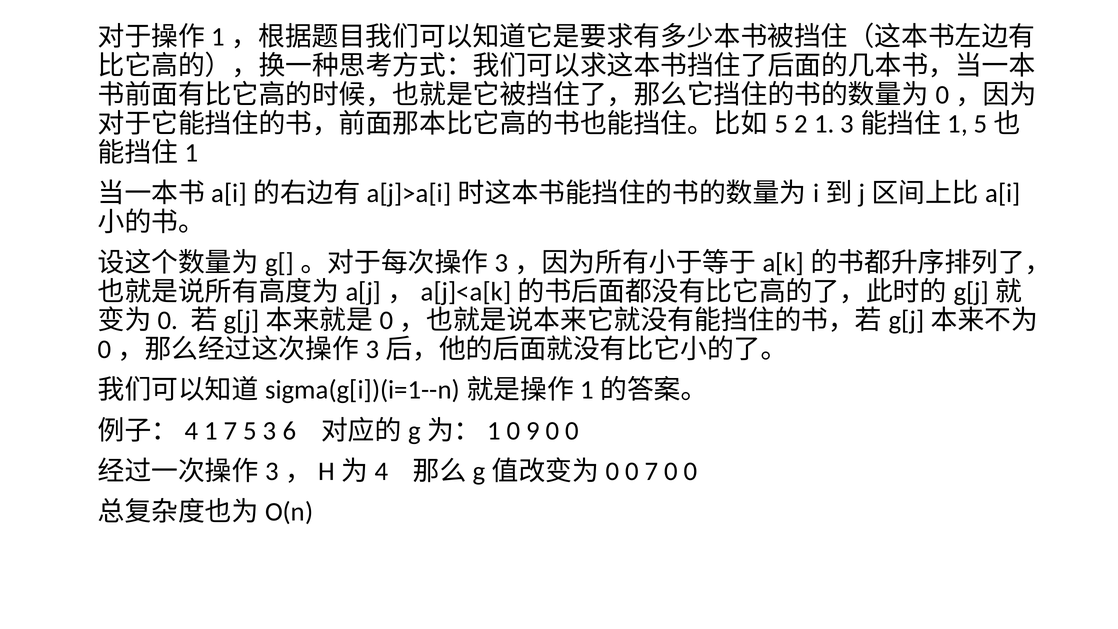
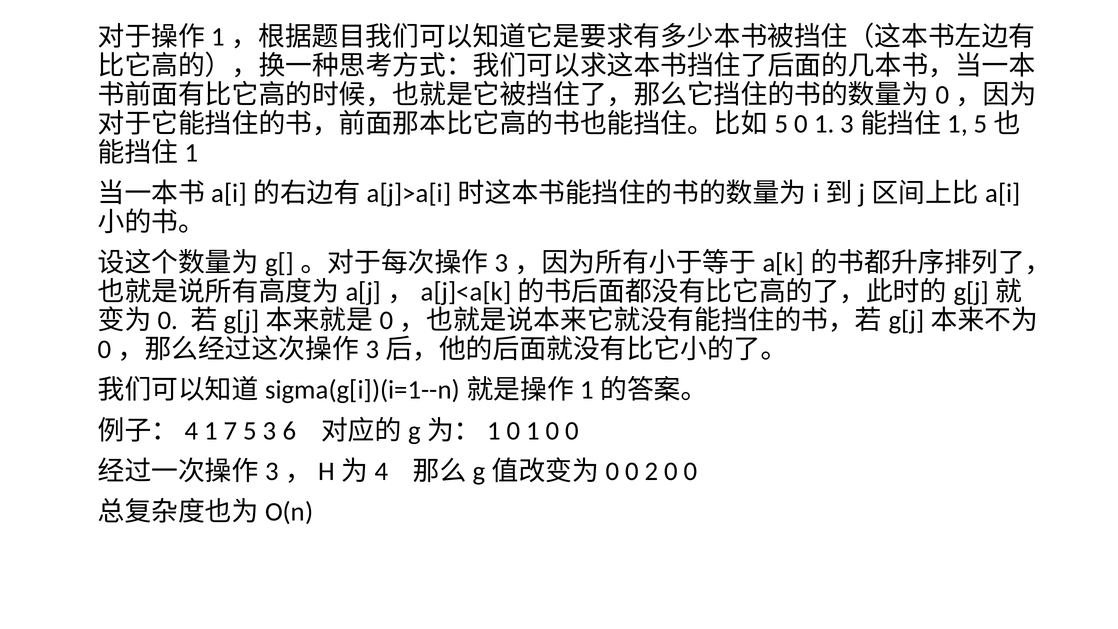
5 2: 2 -> 0 (801, 124)
9: 9 -> 1 (533, 431)
0 7: 7 -> 2 (652, 471)
